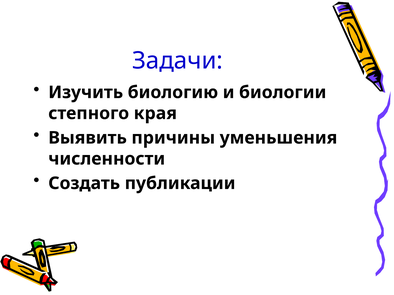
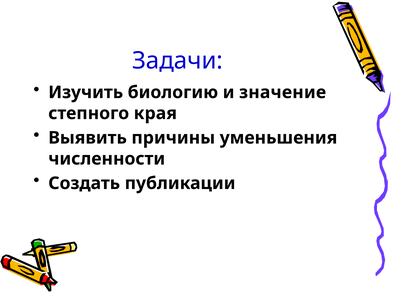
биологии: биологии -> значение (283, 93)
